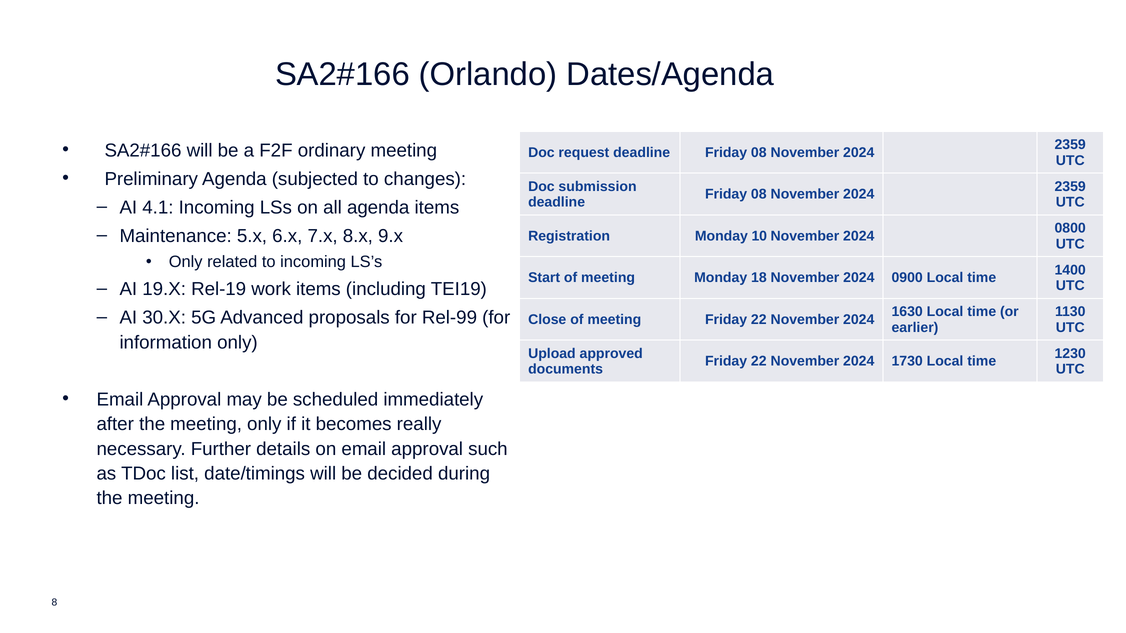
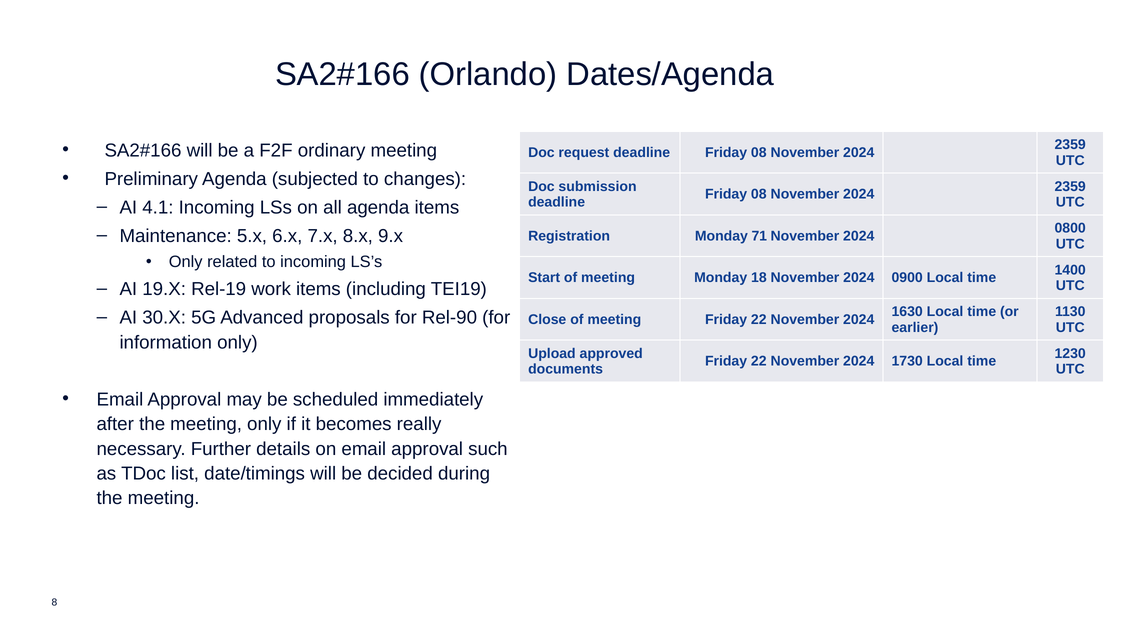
10: 10 -> 71 (759, 236)
Rel-99: Rel-99 -> Rel-90 (449, 318)
